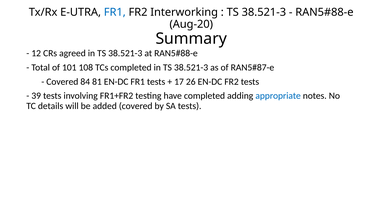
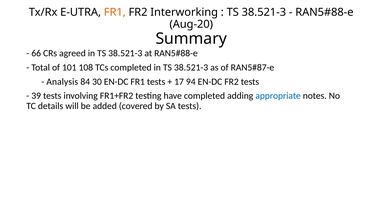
FR1 colour: blue -> orange (115, 12)
12: 12 -> 66 (36, 53)
Covered: Covered -> Analysis (62, 82)
81: 81 -> 30 (97, 82)
26: 26 -> 94 (191, 82)
